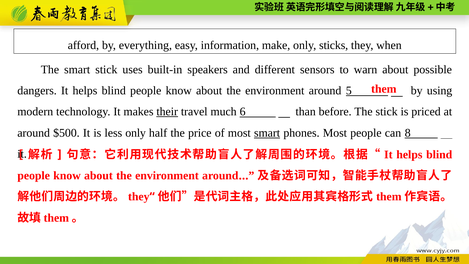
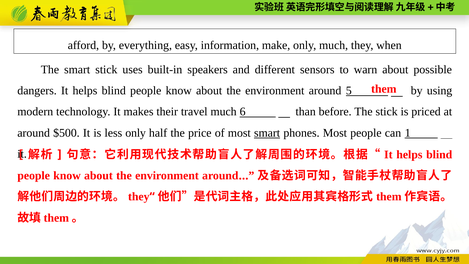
only sticks: sticks -> much (334, 45)
their underline: present -> none (167, 112)
8: 8 -> 1 (408, 133)
